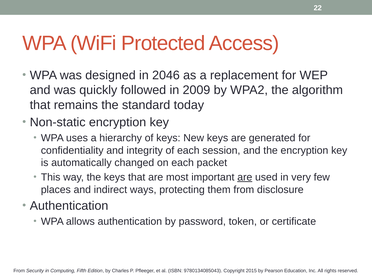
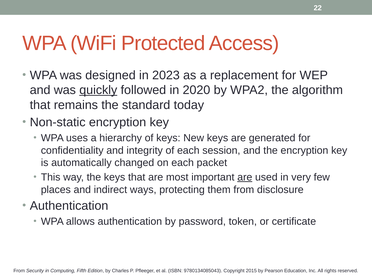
2046: 2046 -> 2023 (166, 75)
quickly underline: none -> present (98, 90)
2009: 2009 -> 2020 (196, 90)
